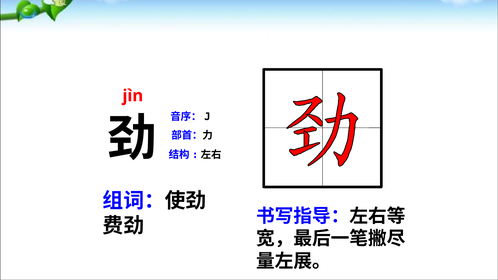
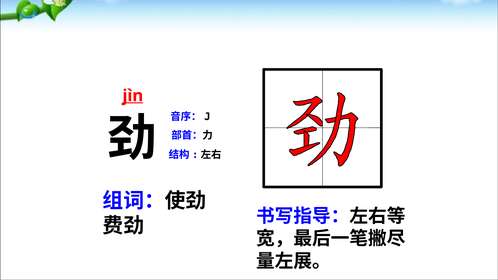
jìn underline: none -> present (133, 96)
